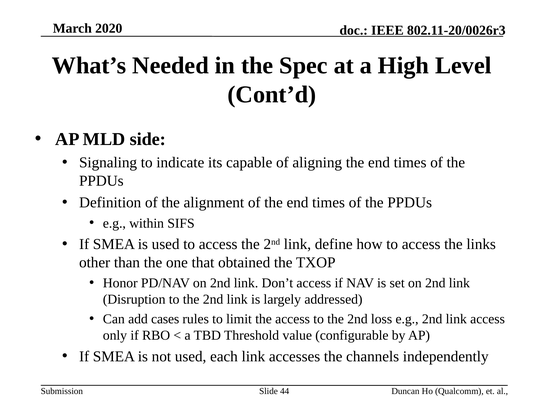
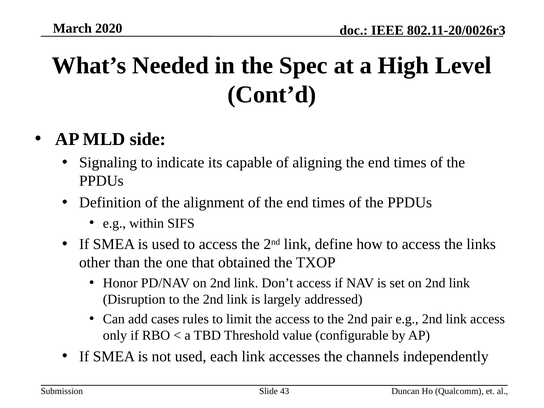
loss: loss -> pair (382, 319)
44: 44 -> 43 (285, 391)
